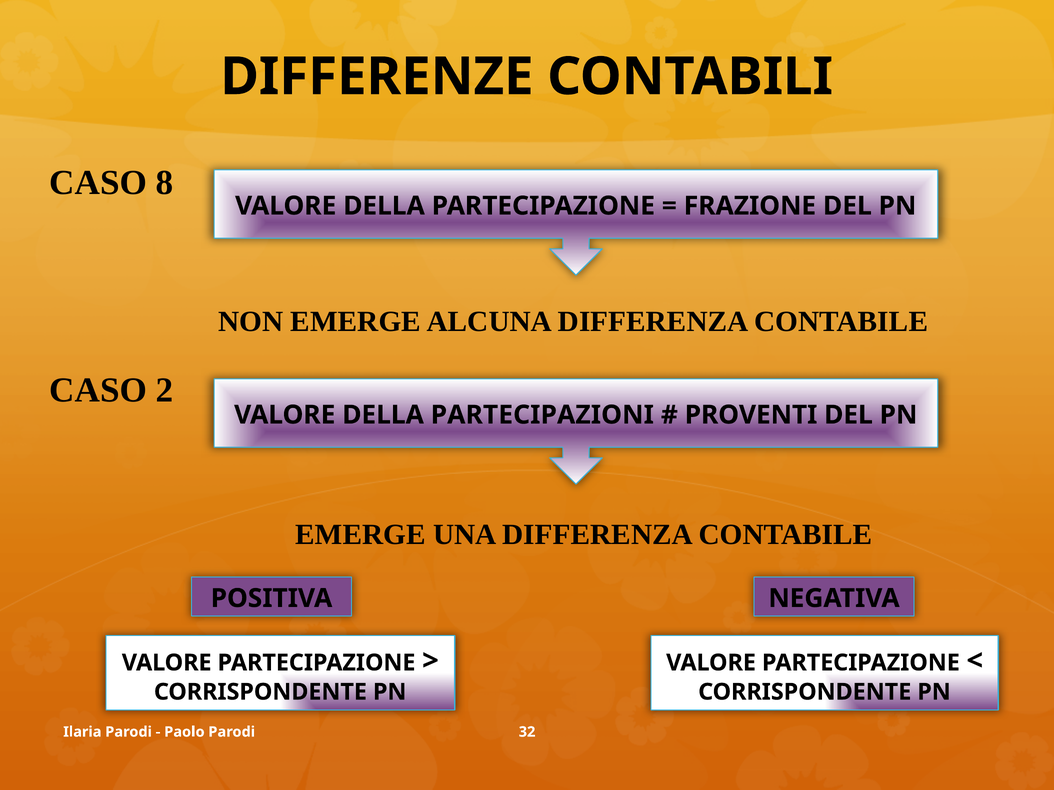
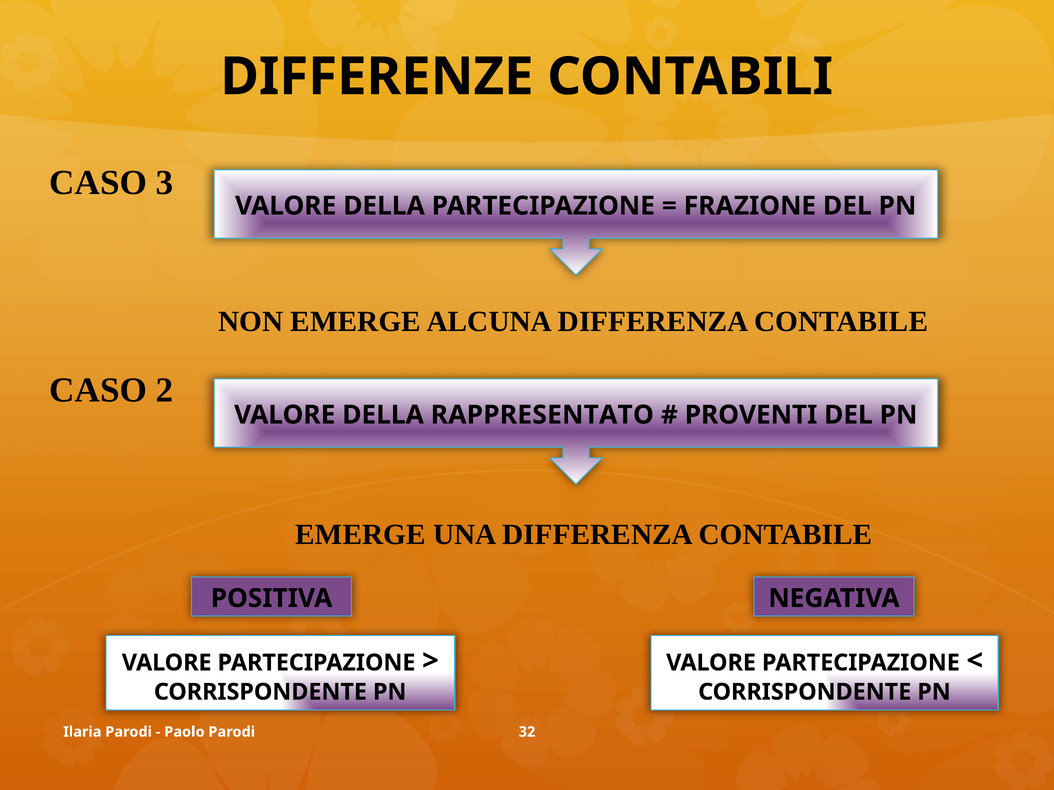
8: 8 -> 3 (164, 183)
PARTECIPAZIONI: PARTECIPAZIONI -> RAPPRESENTATO (542, 415)
